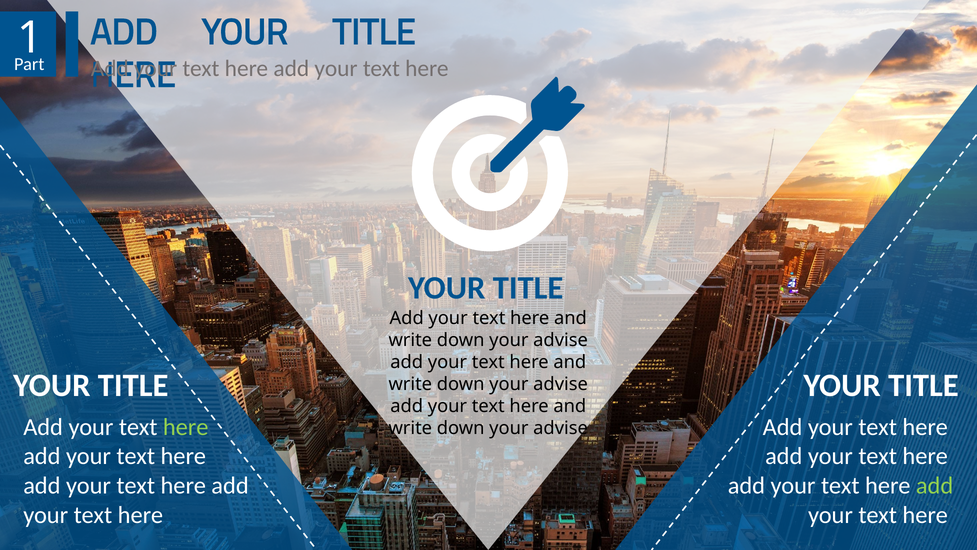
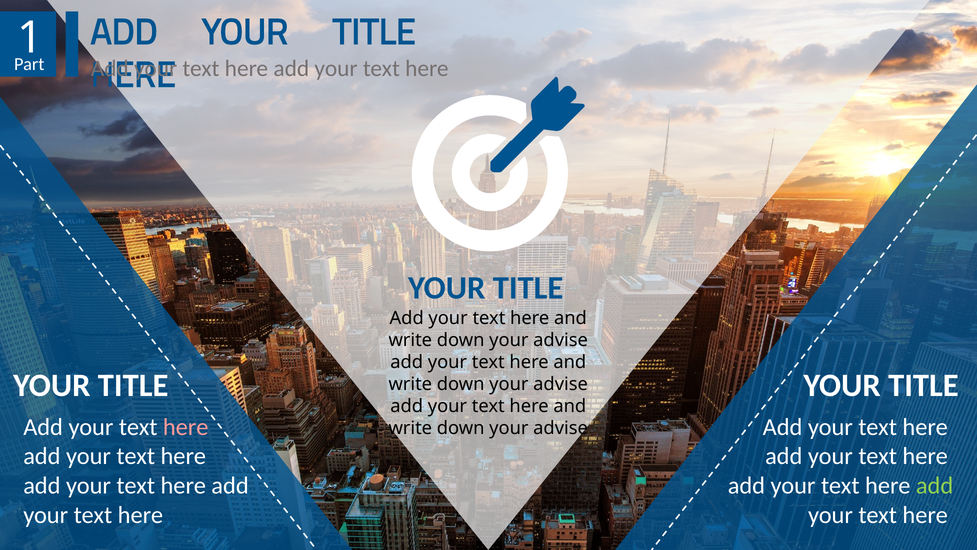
here colour: light green -> pink (186, 427)
